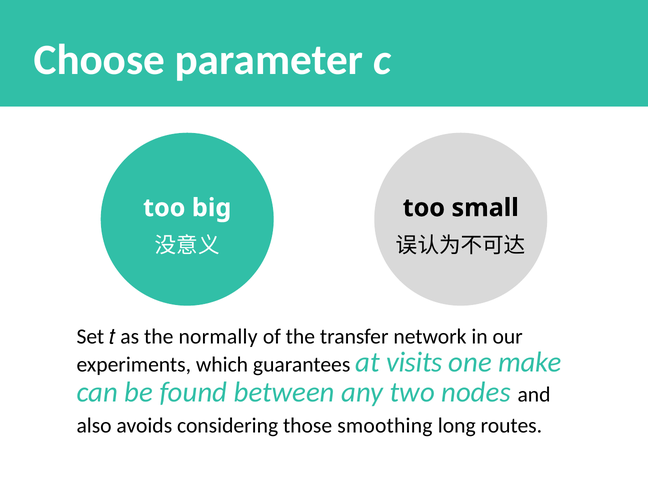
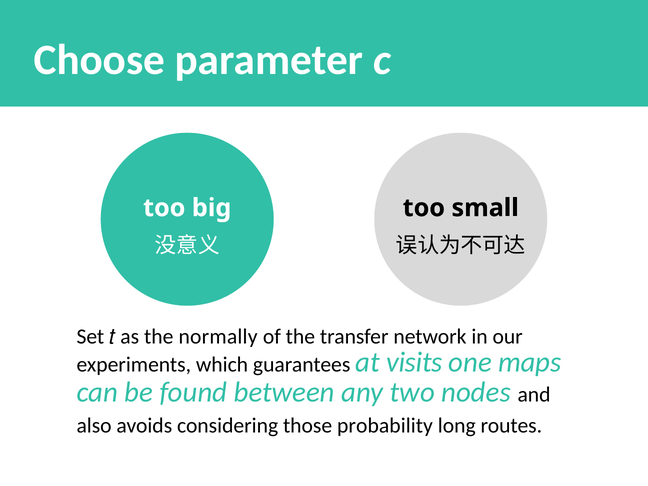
make: make -> maps (530, 362)
smoothing: smoothing -> probability (385, 426)
